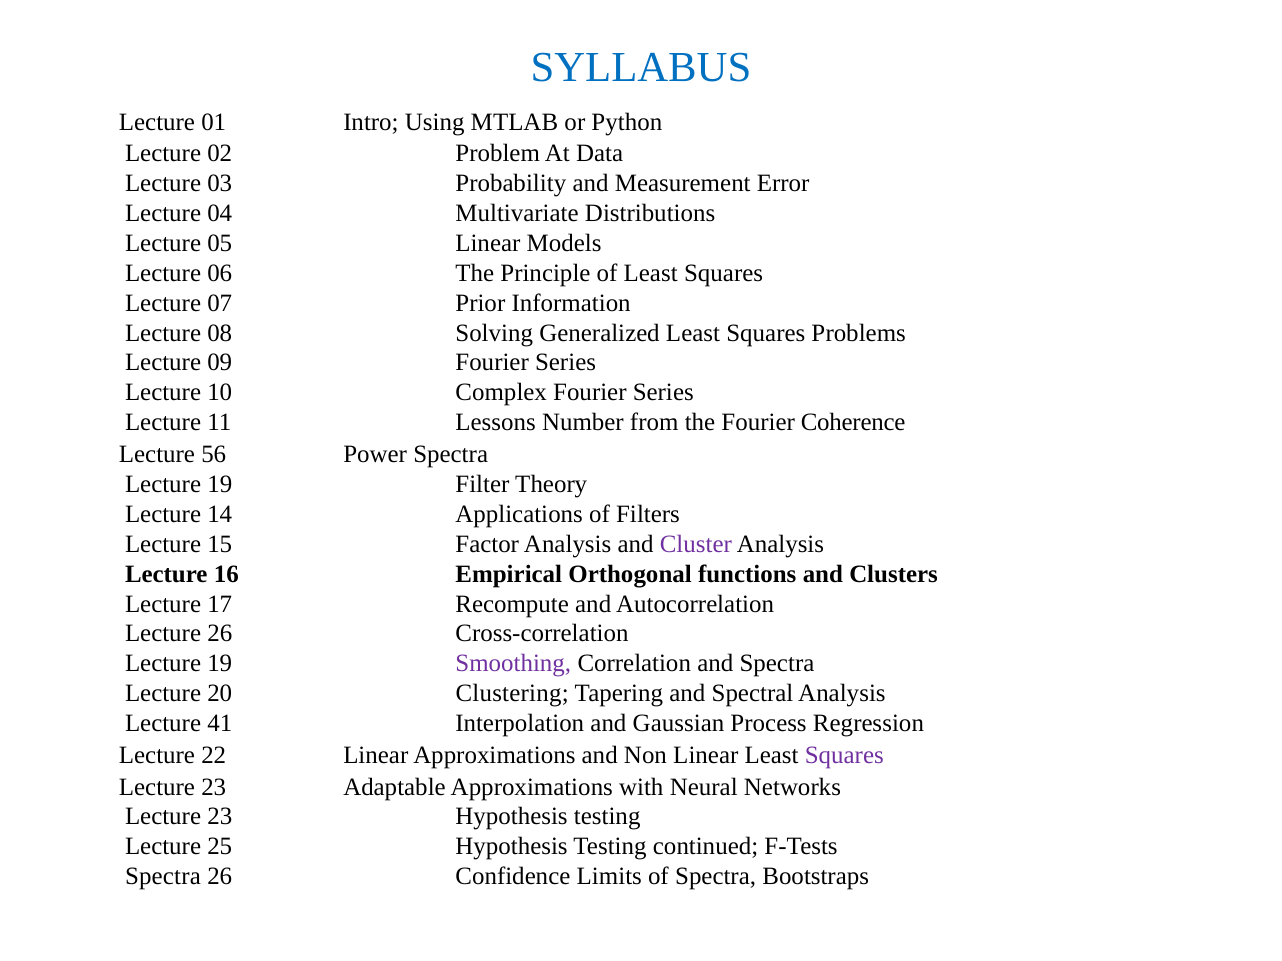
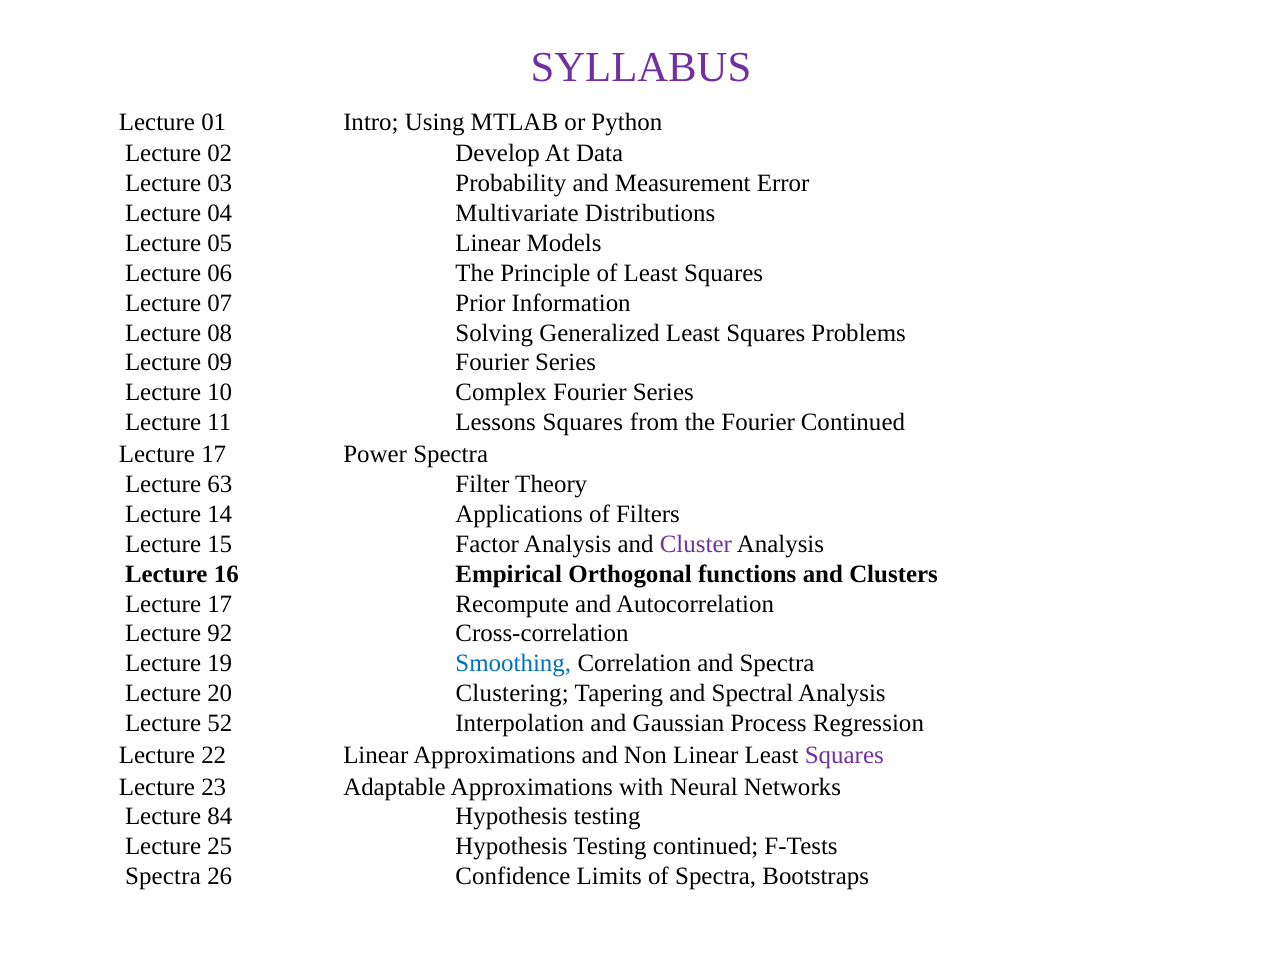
SYLLABUS colour: blue -> purple (641, 67)
Problem: Problem -> Develop (498, 153)
Lessons Number: Number -> Squares (583, 423)
Fourier Coherence: Coherence -> Continued (853, 423)
56: 56 -> 17 (214, 455)
19: 19 -> 63 (220, 484)
Lecture 26: 26 -> 92 (220, 634)
Smoothing colour: purple -> blue (513, 664)
41: 41 -> 52 (220, 724)
23: 23 -> 84 (220, 817)
